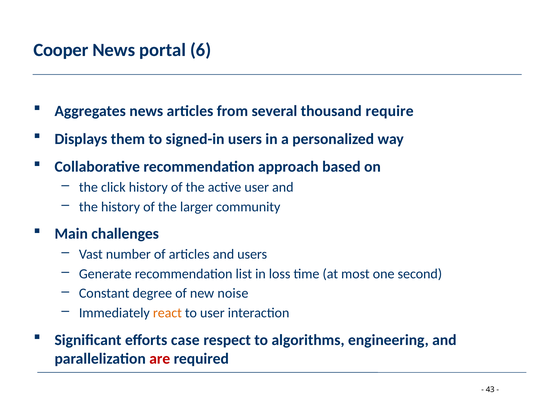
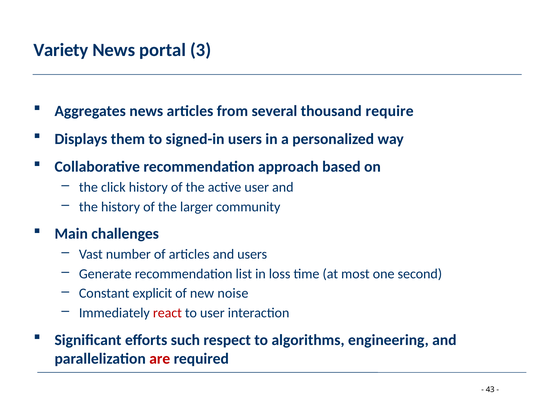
Cooper: Cooper -> Variety (61, 50)
6: 6 -> 3 (201, 50)
degree: degree -> explicit (152, 294)
react colour: orange -> red (167, 313)
case: case -> such (185, 340)
